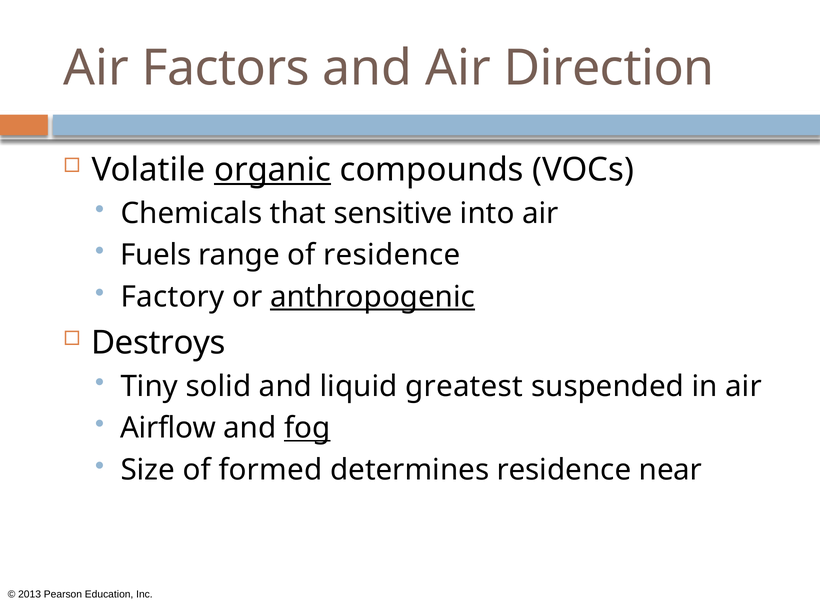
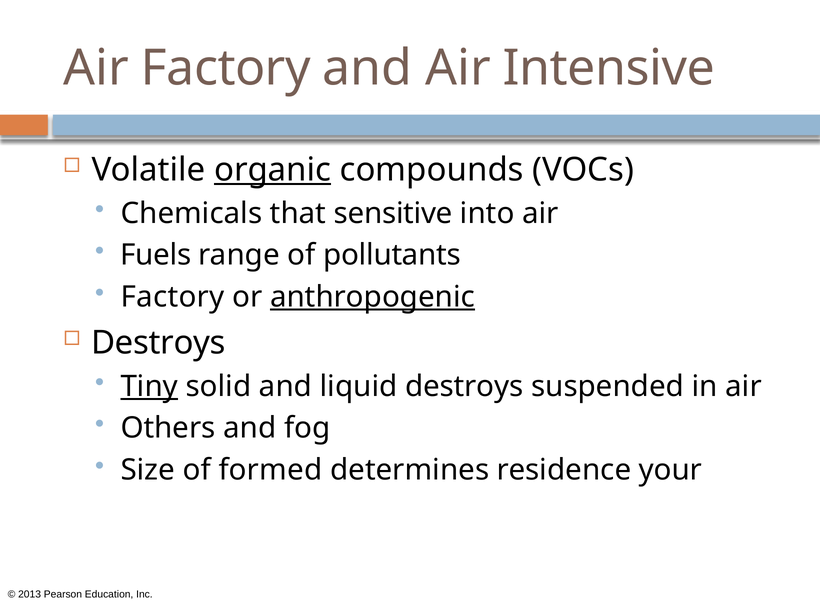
Air Factors: Factors -> Factory (226, 68)
Direction: Direction -> Intensive (609, 68)
of residence: residence -> pollutants (392, 255)
Tiny underline: none -> present (149, 386)
liquid greatest: greatest -> destroys (464, 386)
Airflow: Airflow -> Others (168, 428)
fog underline: present -> none (307, 428)
near: near -> your (670, 470)
